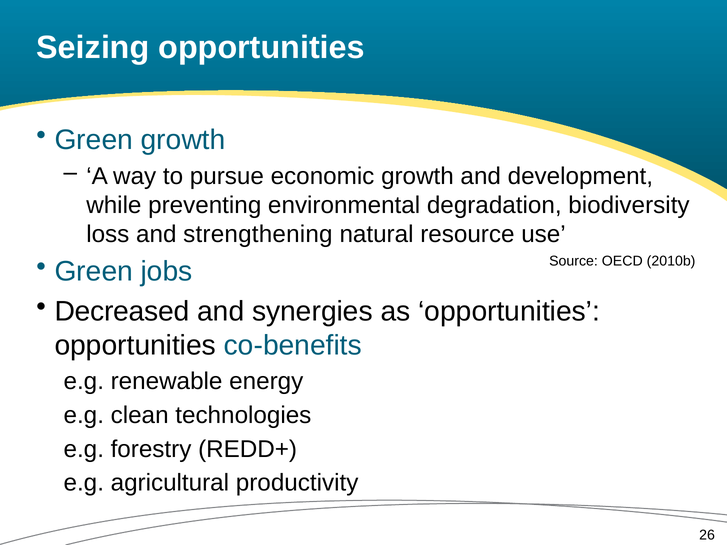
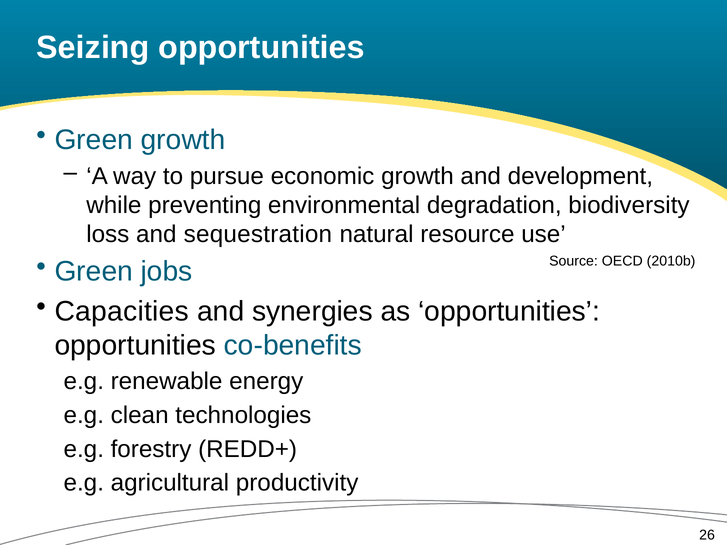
strengthening: strengthening -> sequestration (258, 234)
Decreased: Decreased -> Capacities (122, 311)
